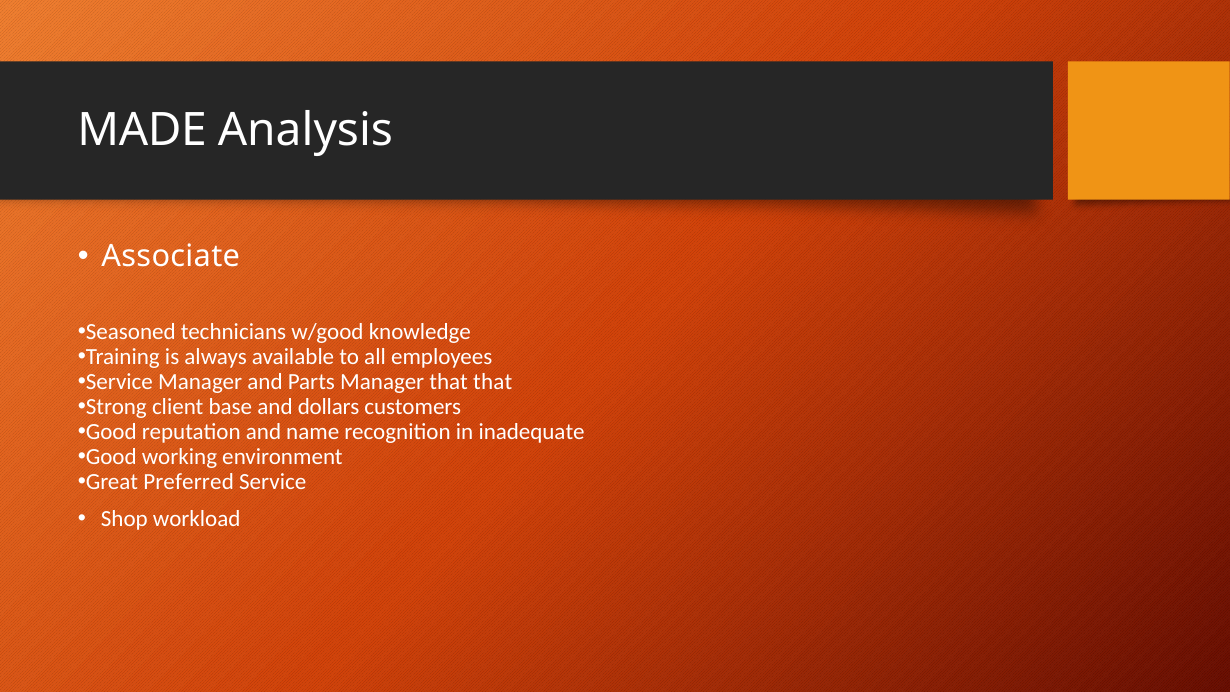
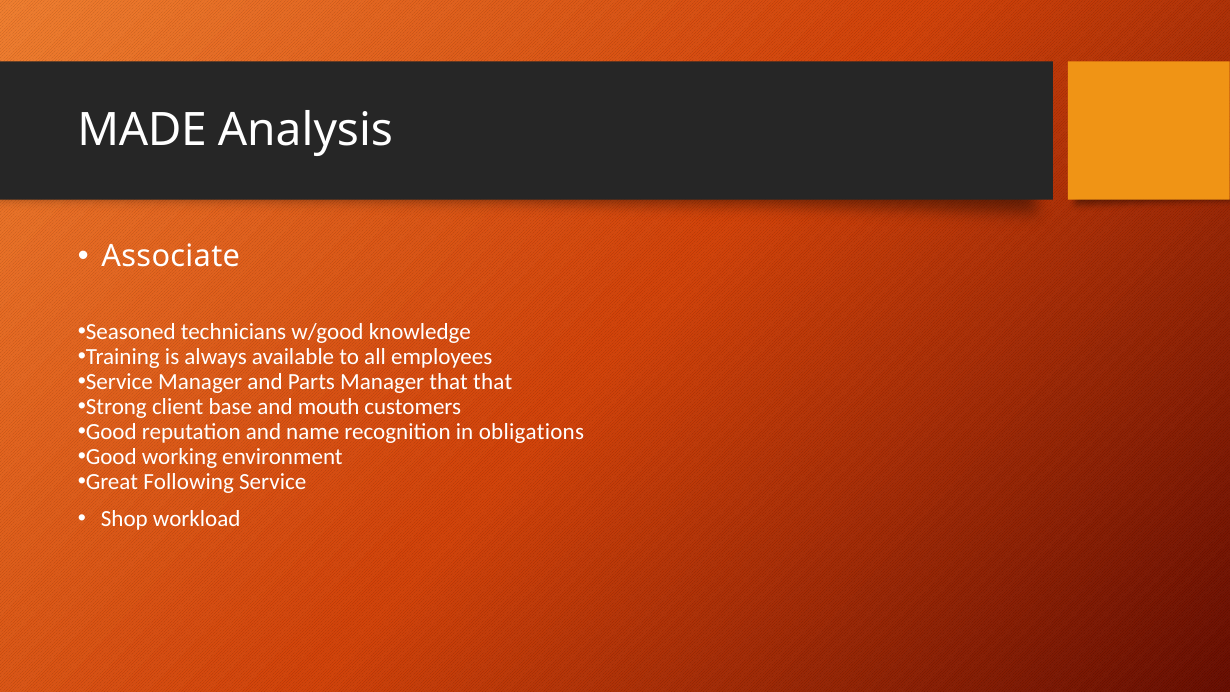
dollars: dollars -> mouth (329, 407)
inadequate: inadequate -> obligations (531, 432)
Preferred: Preferred -> Following (189, 481)
